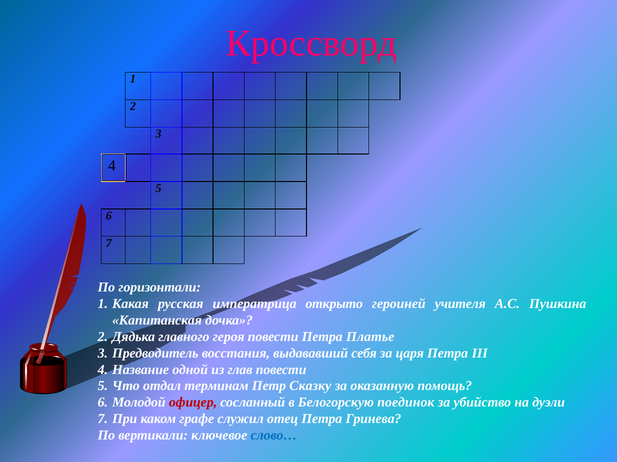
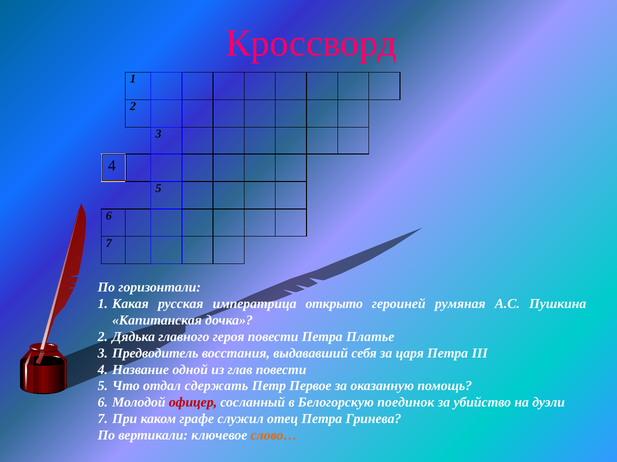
учителя: учителя -> румяная (460, 304)
терминам: терминам -> сдержать (216, 387)
Сказку: Сказку -> Первое (310, 387)
слово… colour: blue -> orange (274, 436)
